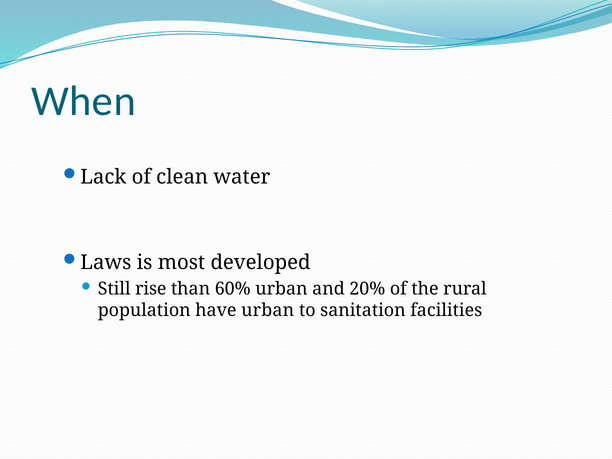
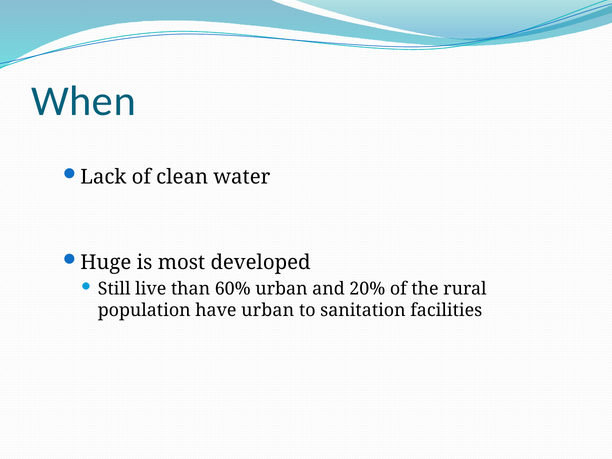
Laws: Laws -> Huge (106, 262)
rise: rise -> live (151, 289)
